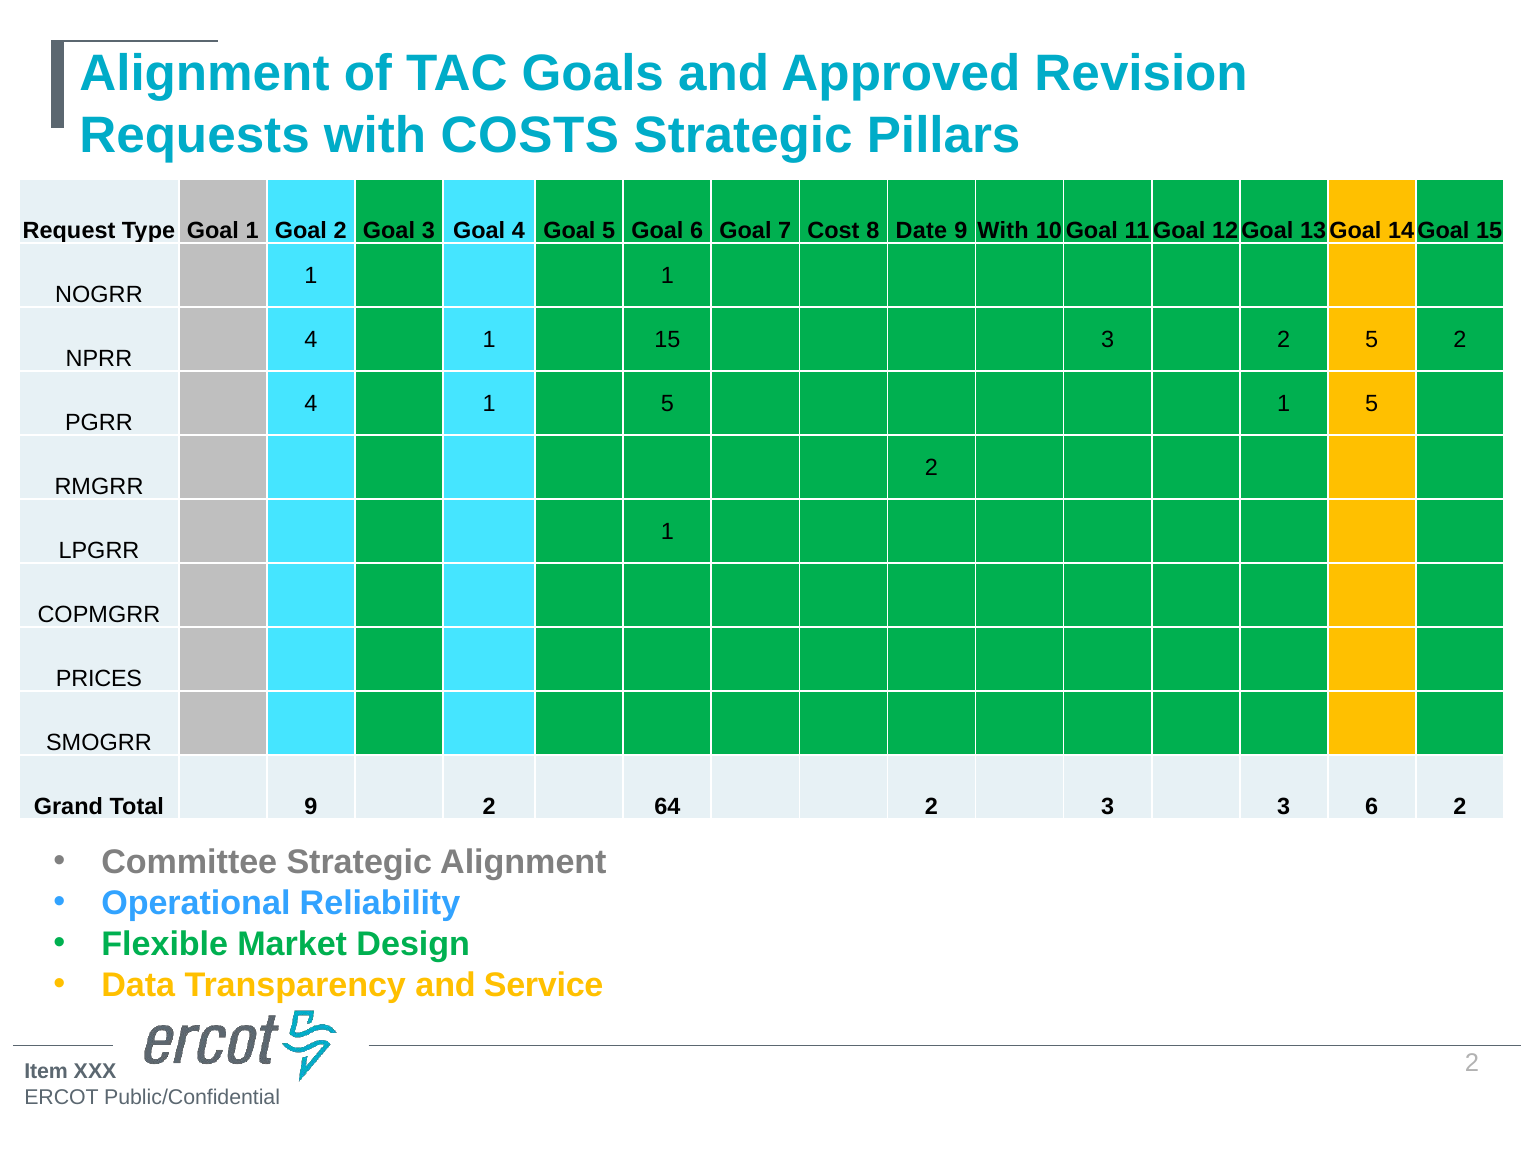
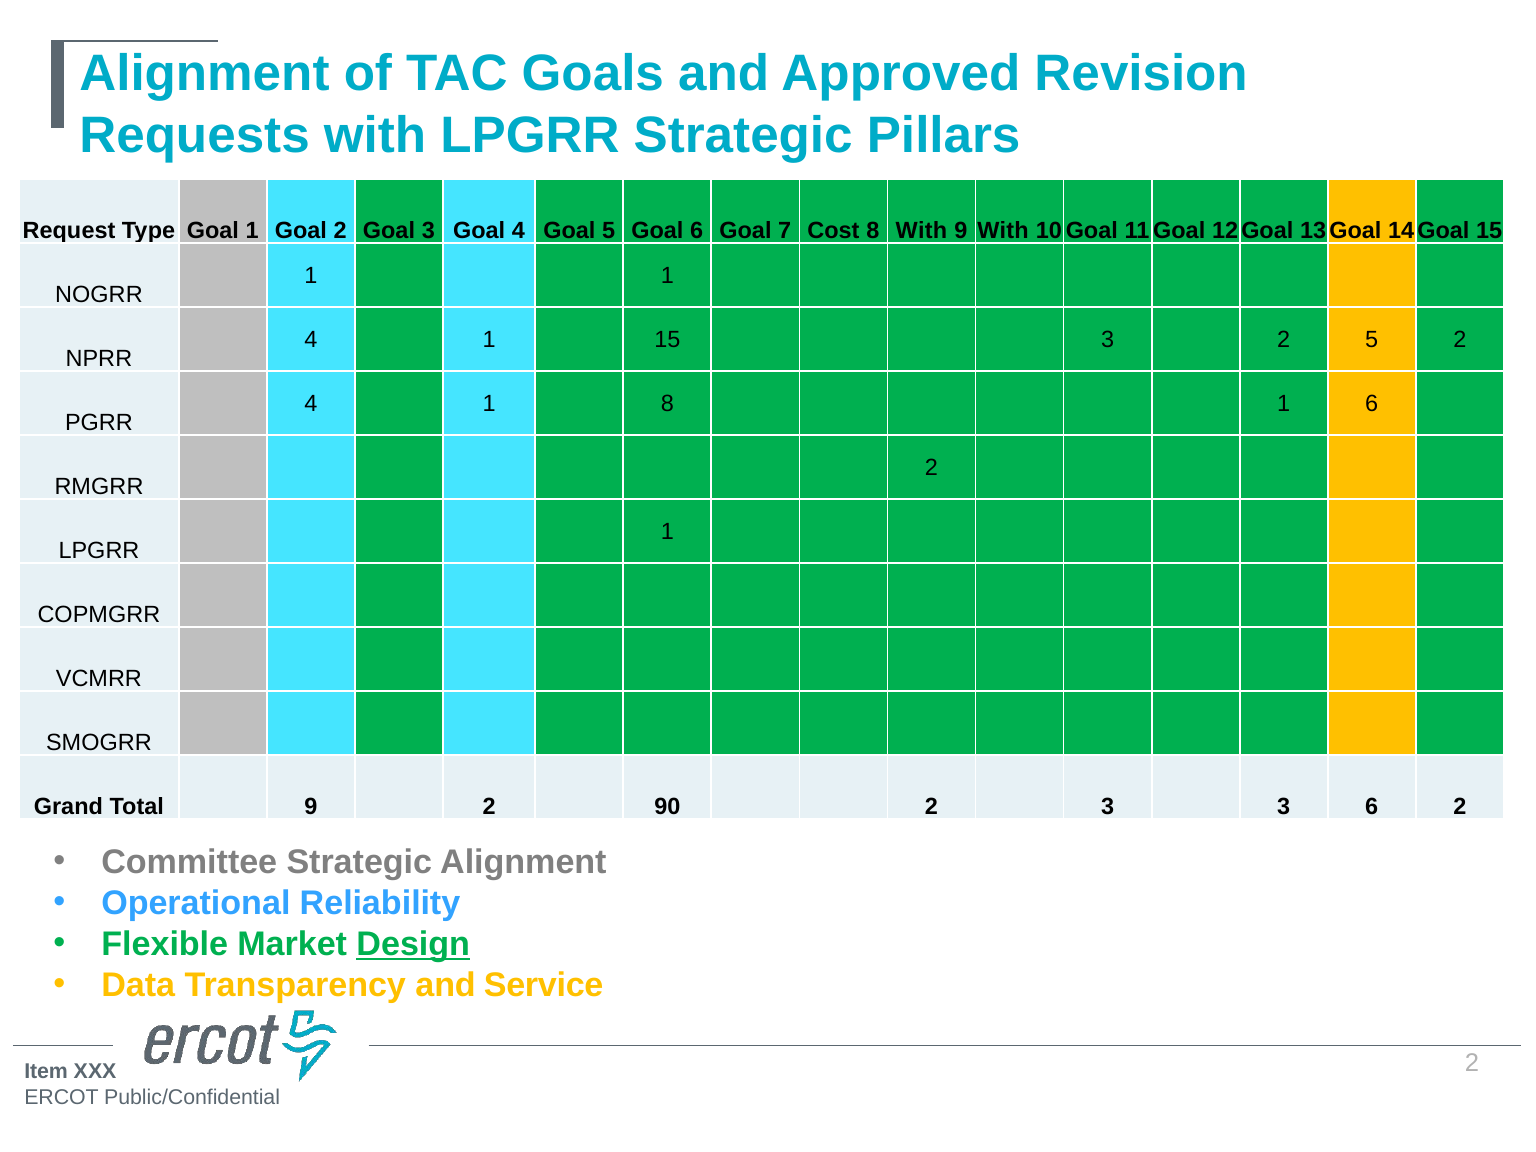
with COSTS: COSTS -> LPGRR (530, 135)
8 Date: Date -> With (921, 231)
4 1 5: 5 -> 8 (667, 404)
5: 5 -> 6 (1372, 404)
PRICES: PRICES -> VCMRR (99, 678)
64: 64 -> 90 (667, 806)
Design underline: none -> present (413, 944)
